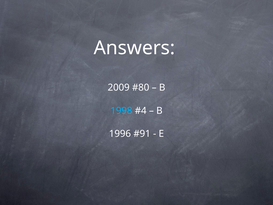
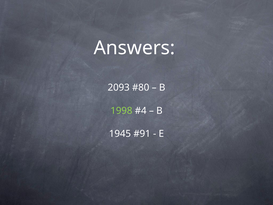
2009: 2009 -> 2093 (119, 87)
1998 colour: light blue -> light green (121, 111)
1996: 1996 -> 1945 (120, 134)
